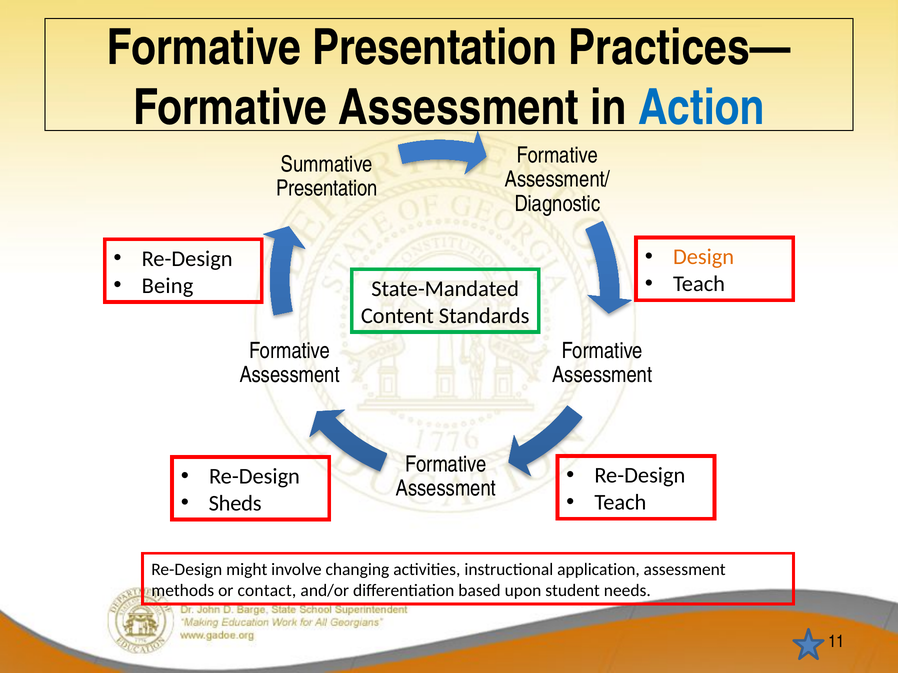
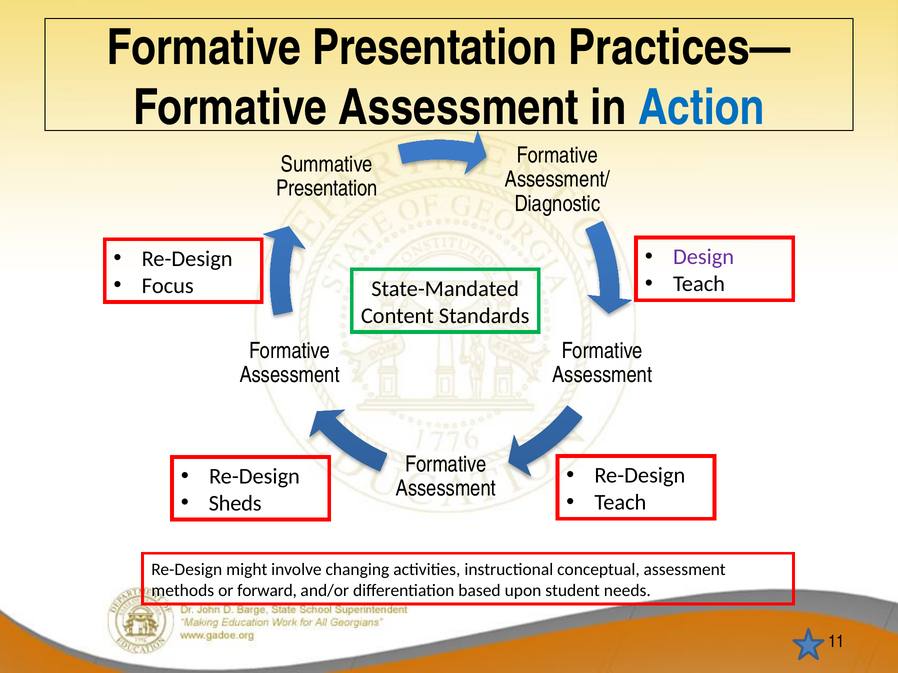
Design colour: orange -> purple (704, 257)
Being: Being -> Focus (168, 286)
application: application -> conceptual (598, 570)
contact: contact -> forward (267, 591)
